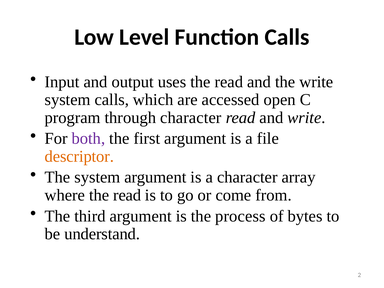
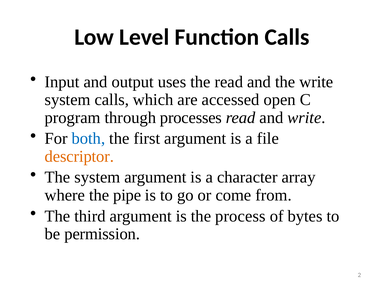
through character: character -> processes (191, 118)
both colour: purple -> blue (88, 138)
where the read: read -> pipe (127, 195)
understand: understand -> permission (102, 234)
